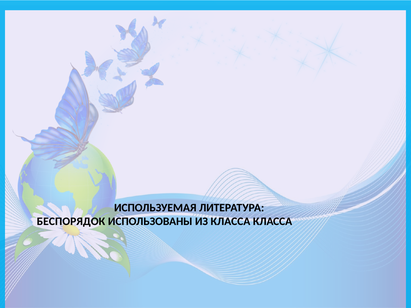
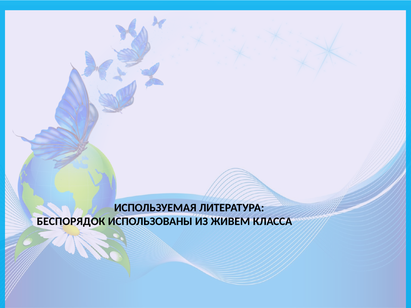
ИЗ КЛАССА: КЛАССА -> ЖИВЕМ (230, 222)
